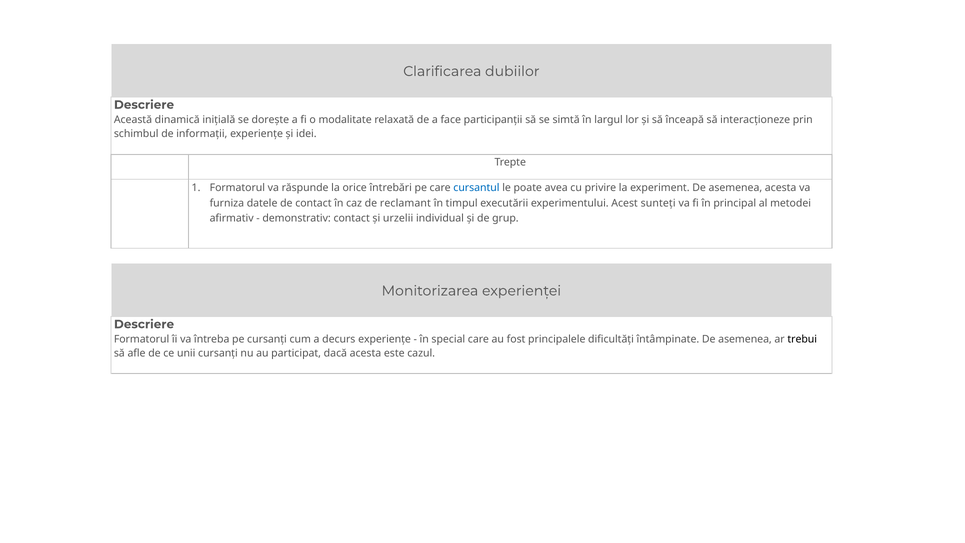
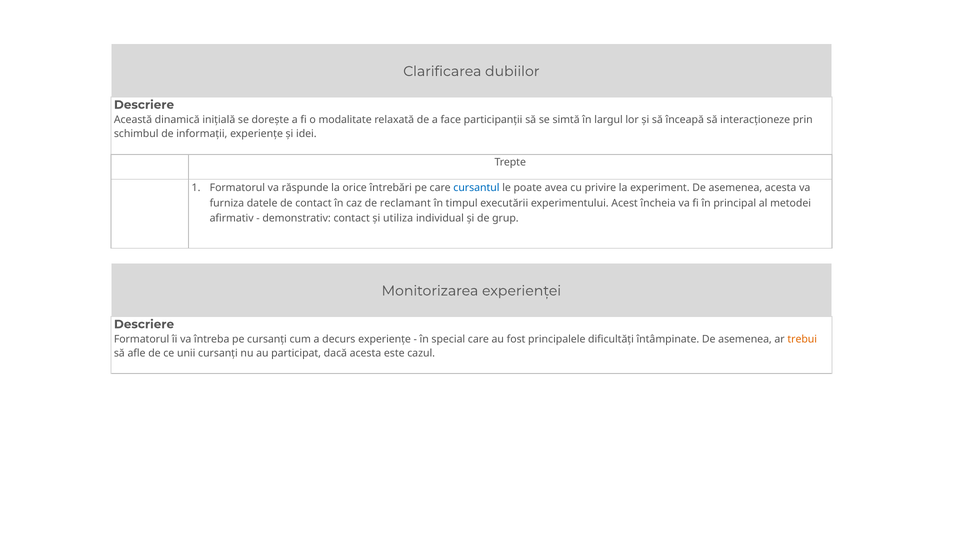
sunteți: sunteți -> încheia (658, 203)
urzelii: urzelii -> utiliza (398, 218)
trebui colour: black -> orange (802, 339)
